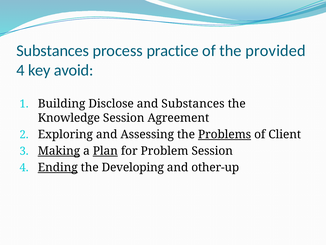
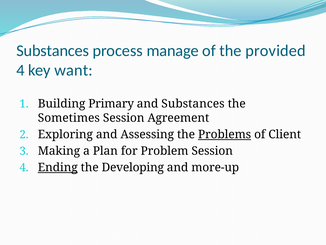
practice: practice -> manage (173, 51)
avoid: avoid -> want (73, 70)
Disclose: Disclose -> Primary (111, 104)
Knowledge: Knowledge -> Sometimes (69, 118)
Making underline: present -> none (59, 151)
Plan underline: present -> none (105, 151)
other-up: other-up -> more-up (215, 167)
